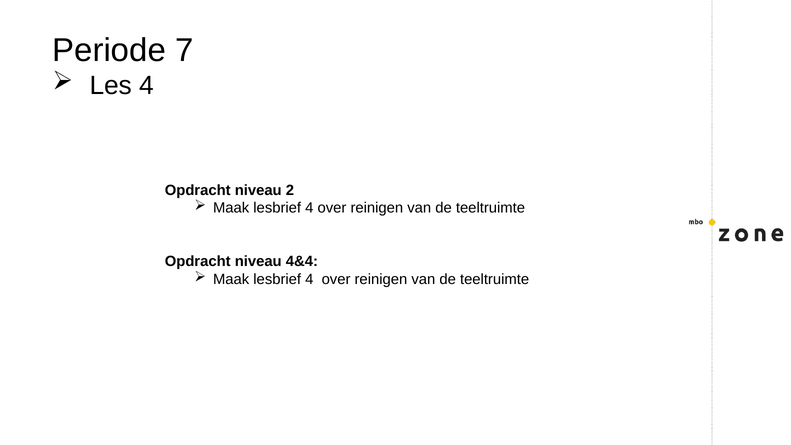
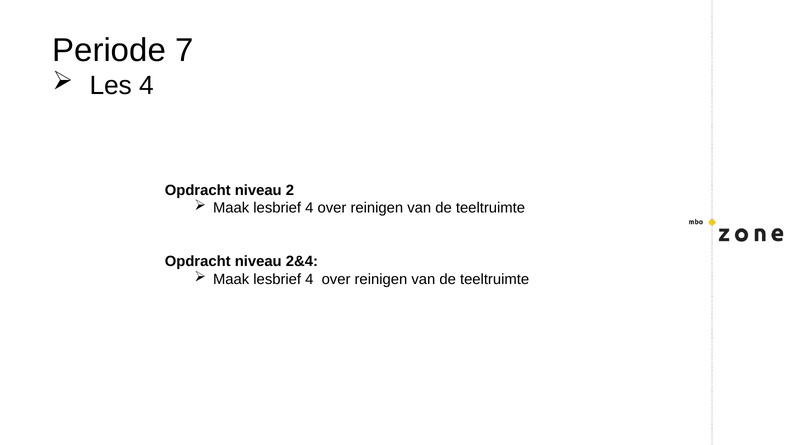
4&4: 4&4 -> 2&4 (302, 261)
